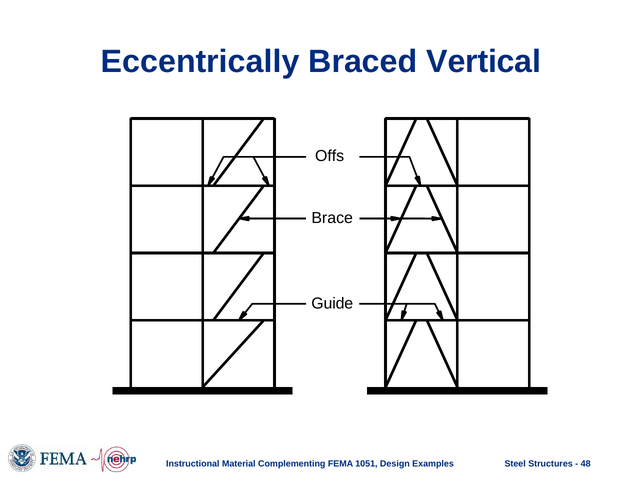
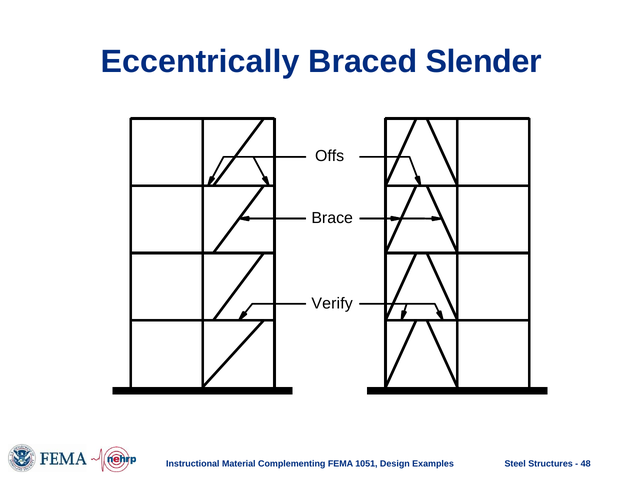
Vertical: Vertical -> Slender (484, 62)
Guide: Guide -> Verify (332, 304)
